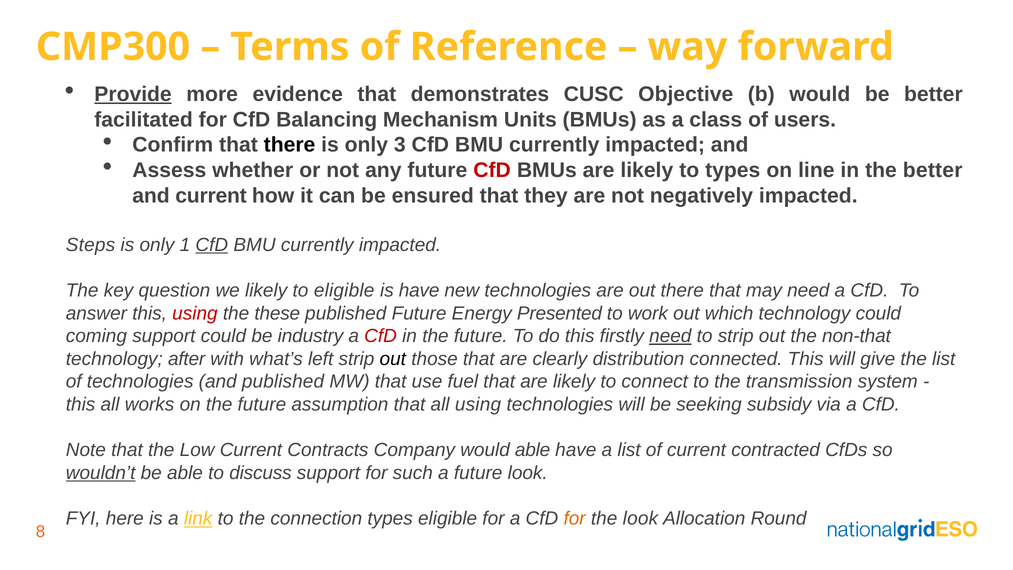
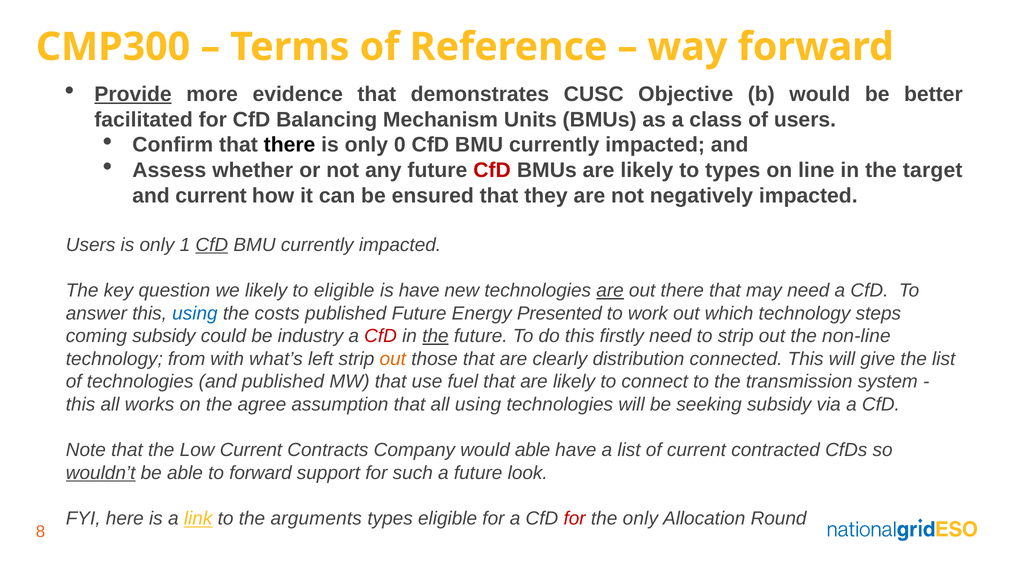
3: 3 -> 0 (400, 145)
the better: better -> target (933, 170)
Steps: Steps -> Users (91, 245)
are underline: none -> present (610, 290)
using colour: red -> blue (195, 313)
these: these -> costs (277, 313)
technology could: could -> steps (878, 313)
coming support: support -> subsidy (164, 336)
the underline: none -> present (435, 336)
need underline: present -> none (670, 336)
non-that: non-that -> non-line (856, 336)
after: after -> from (187, 359)
out colour: black -> orange (393, 359)
on the future: future -> agree (262, 404)
to discuss: discuss -> forward (260, 473)
connection: connection -> arguments (316, 518)
for colour: orange -> red (575, 518)
the look: look -> only (640, 518)
